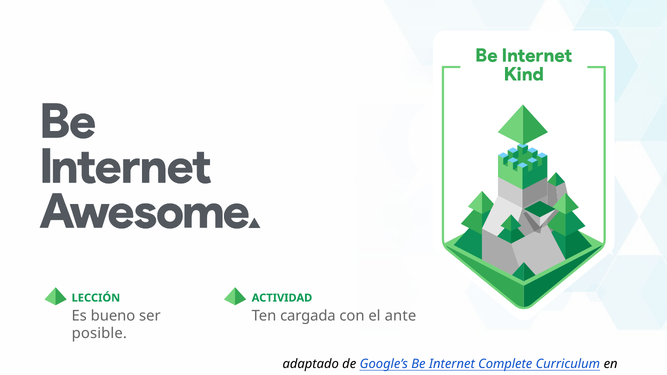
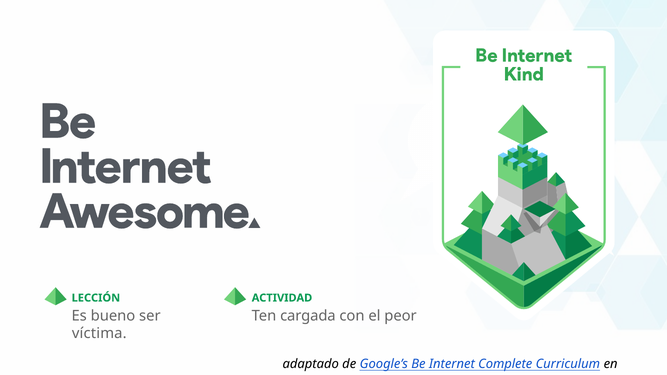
ante: ante -> peor (401, 316)
posible: posible -> víctima (99, 334)
